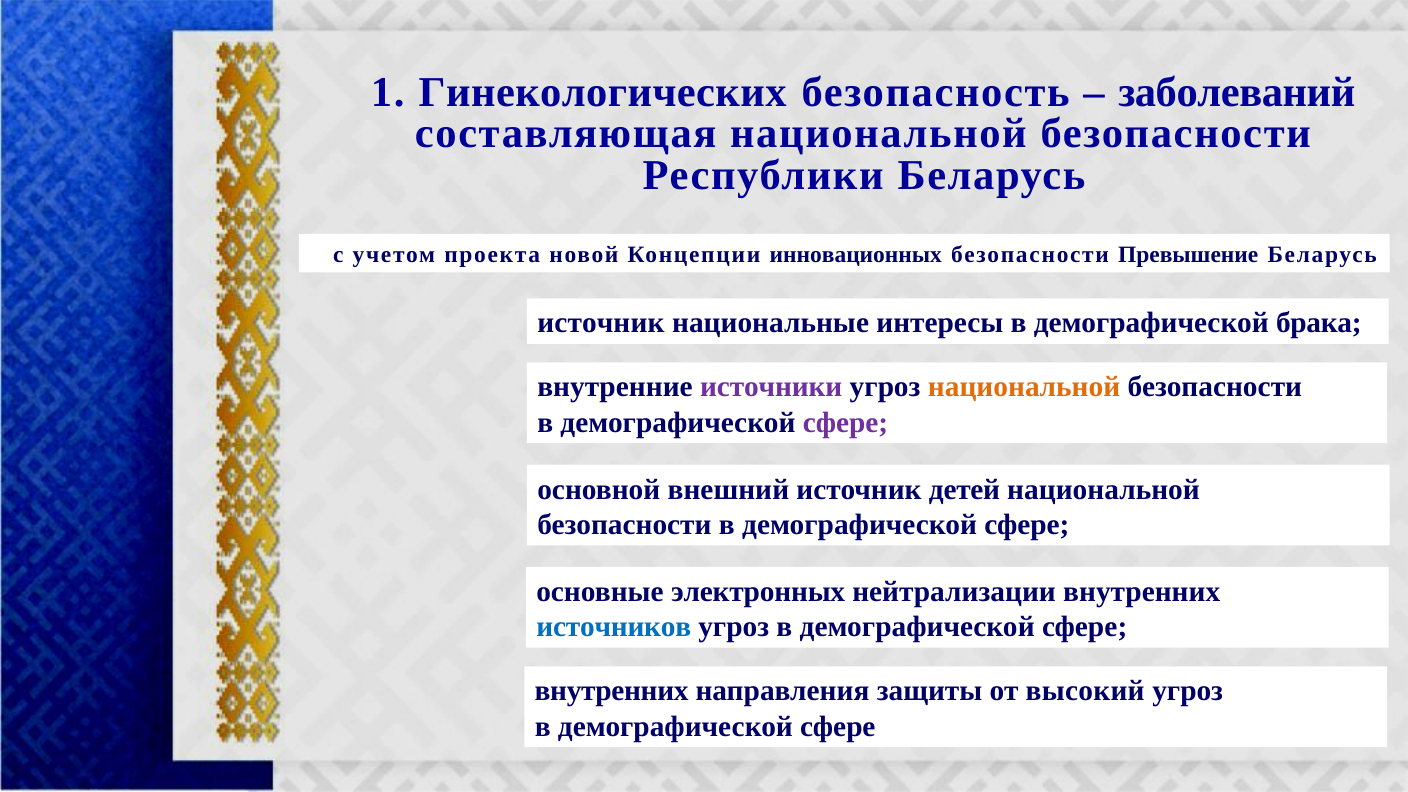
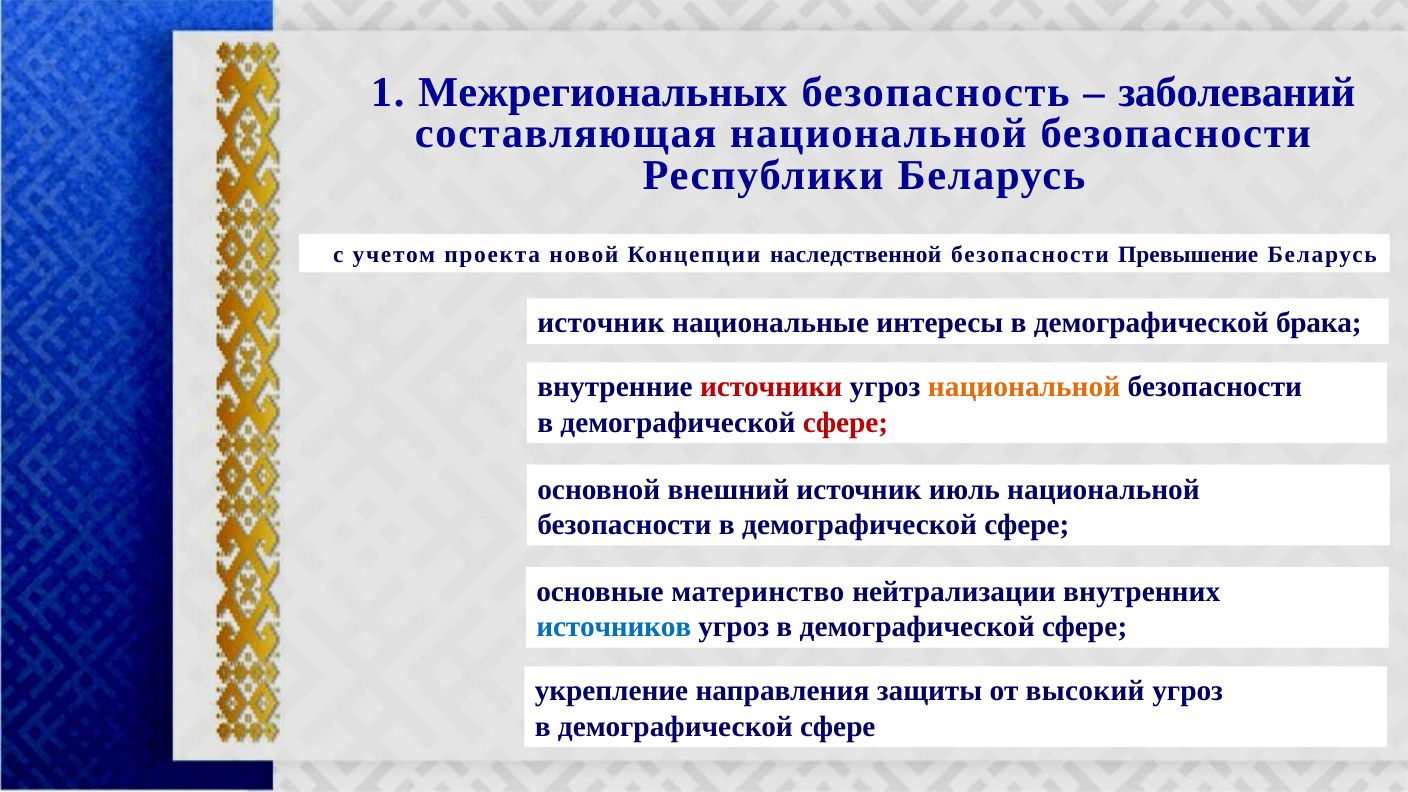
Гинекологических: Гинекологических -> Межрегиональных (603, 93)
инновационных: инновационных -> наследственной (856, 255)
источники colour: purple -> red (771, 387)
сфере colour: purple -> red (845, 423)
детей: детей -> июль (964, 489)
электронных: электронных -> материнство (758, 592)
внутренних: внутренних -> укрепление (612, 691)
